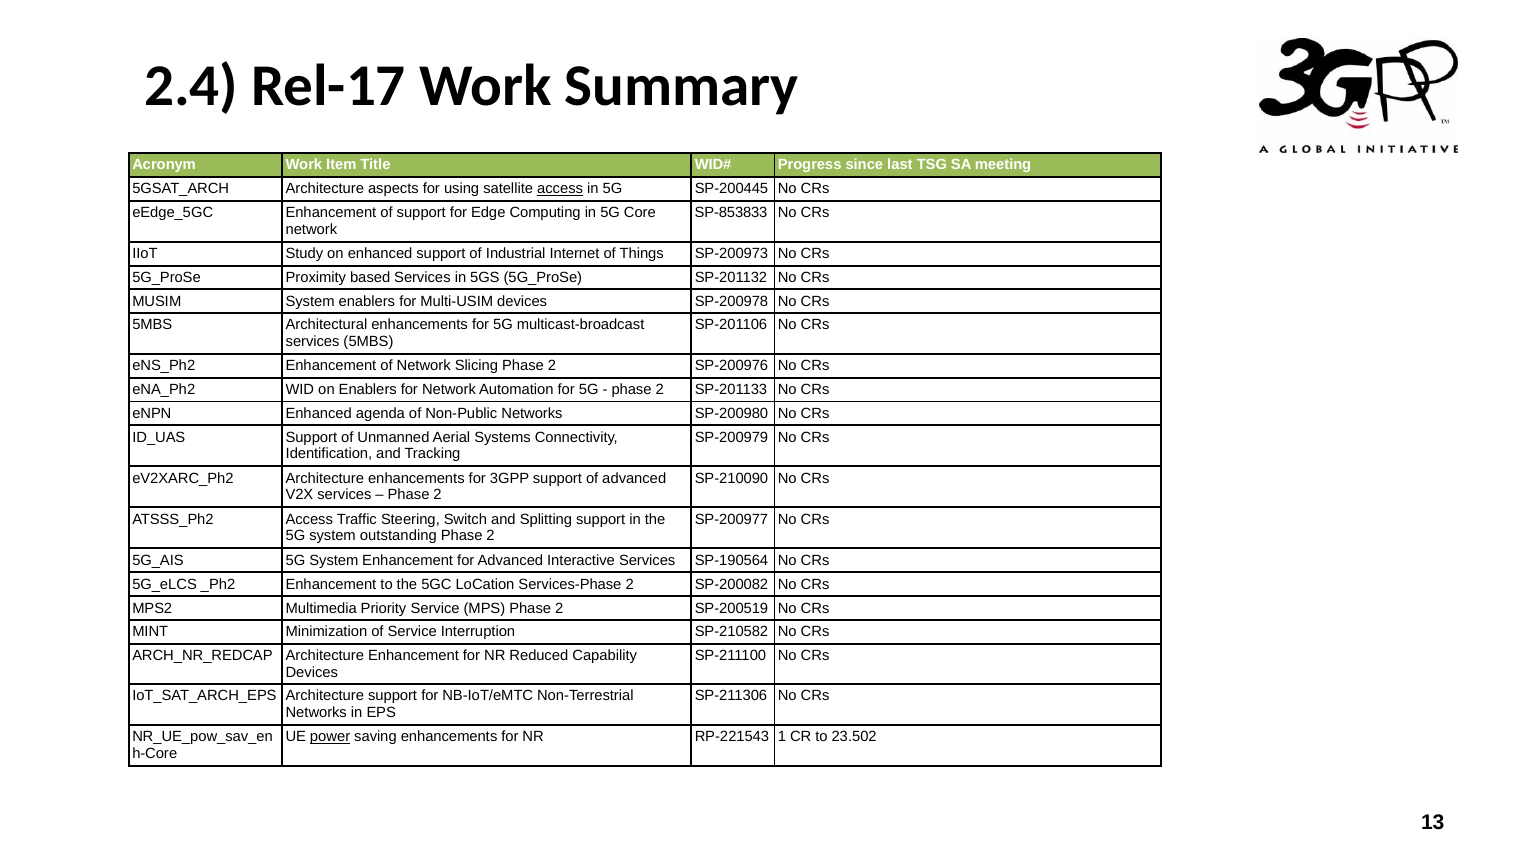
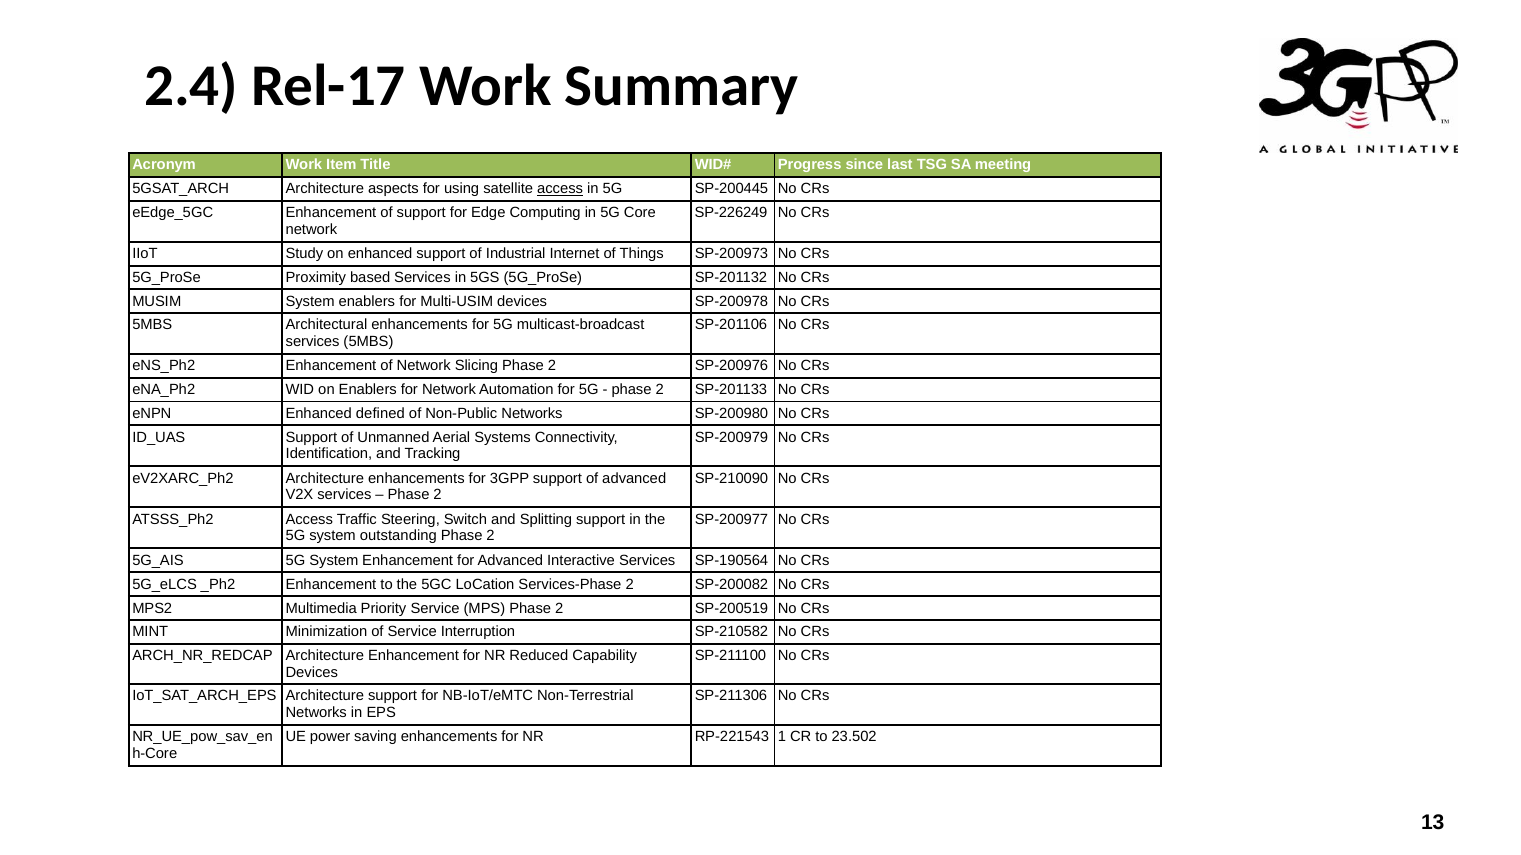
SP-853833: SP-853833 -> SP-226249 (731, 213)
agenda: agenda -> defined (380, 414)
power underline: present -> none (330, 737)
